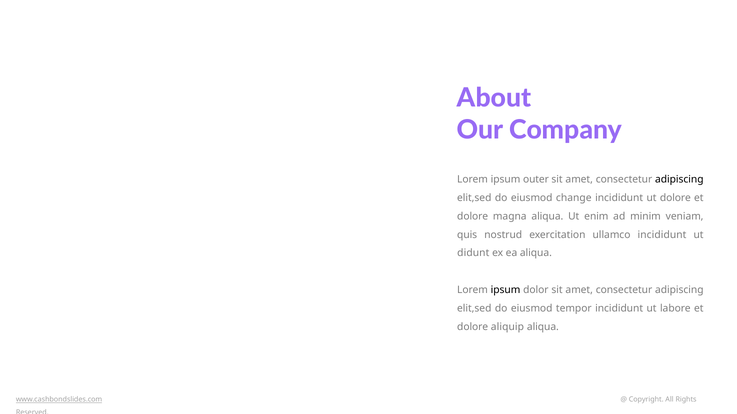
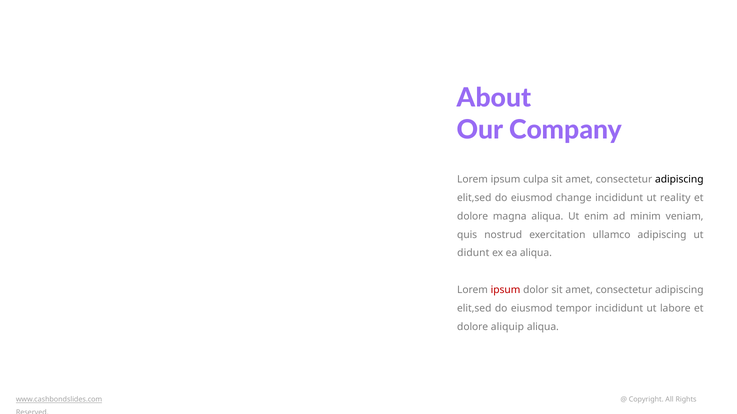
outer: outer -> culpa (536, 180)
ut dolore: dolore -> reality (675, 198)
ullamco incididunt: incididunt -> adipiscing (662, 235)
ipsum colour: black -> red (506, 290)
